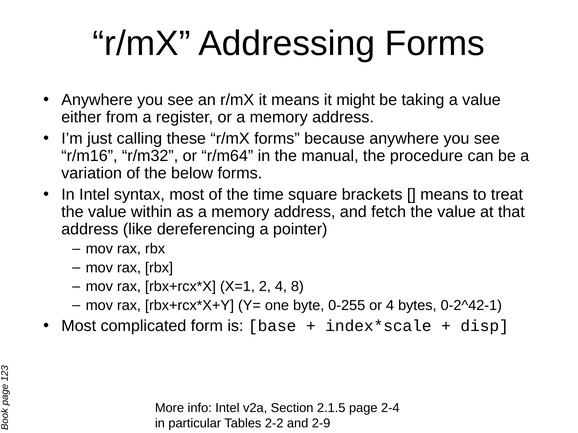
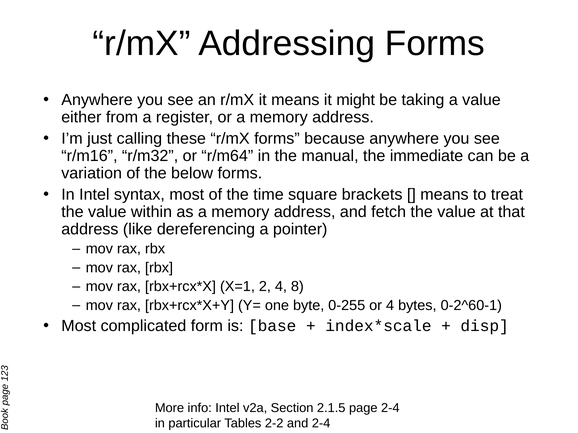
procedure: procedure -> immediate (427, 156)
0-2^42-1: 0-2^42-1 -> 0-2^60-1 (471, 306)
and 2-9: 2-9 -> 2-4 (321, 424)
